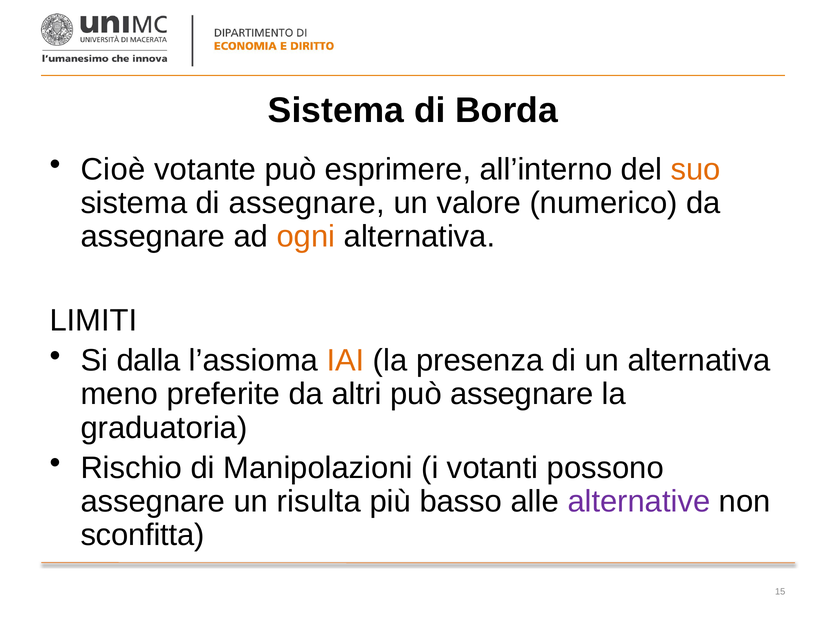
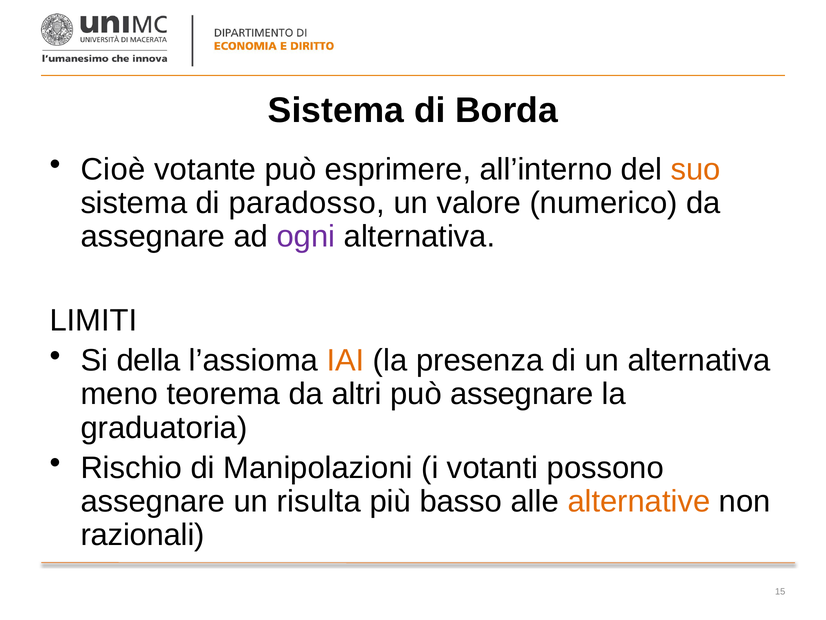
di assegnare: assegnare -> paradosso (307, 203)
ogni colour: orange -> purple (306, 236)
dalla: dalla -> della (149, 360)
preferite: preferite -> teorema (223, 394)
alternative colour: purple -> orange (639, 501)
sconfitta: sconfitta -> razionali (143, 535)
